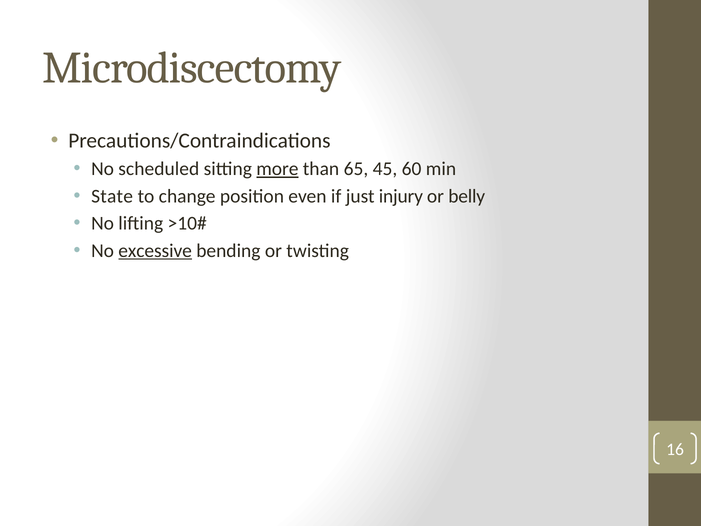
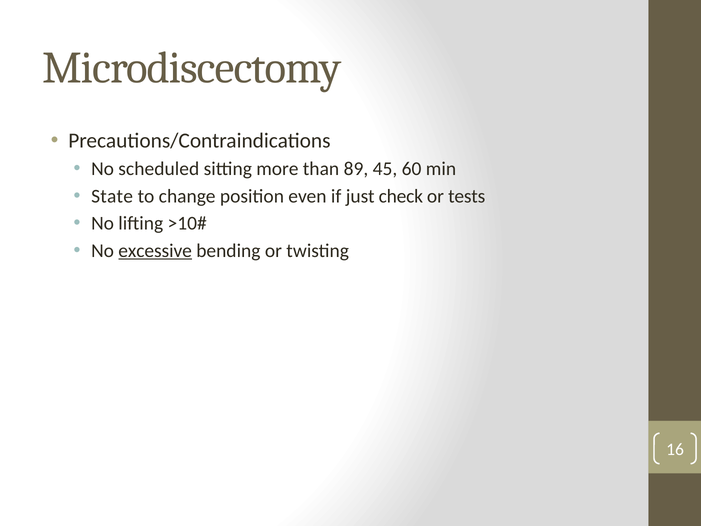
more underline: present -> none (277, 169)
65: 65 -> 89 (356, 169)
injury: injury -> check (401, 196)
belly: belly -> tests (467, 196)
